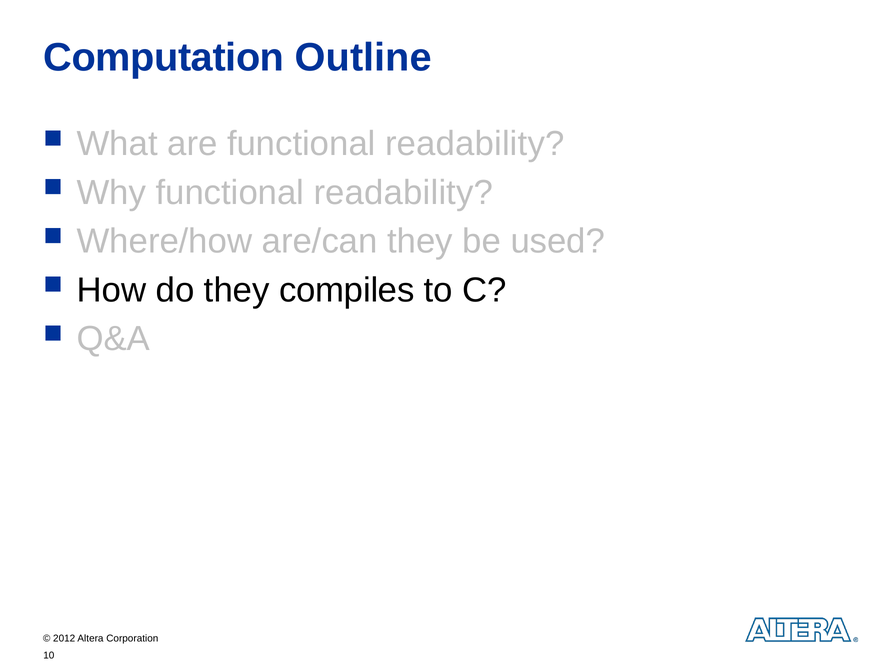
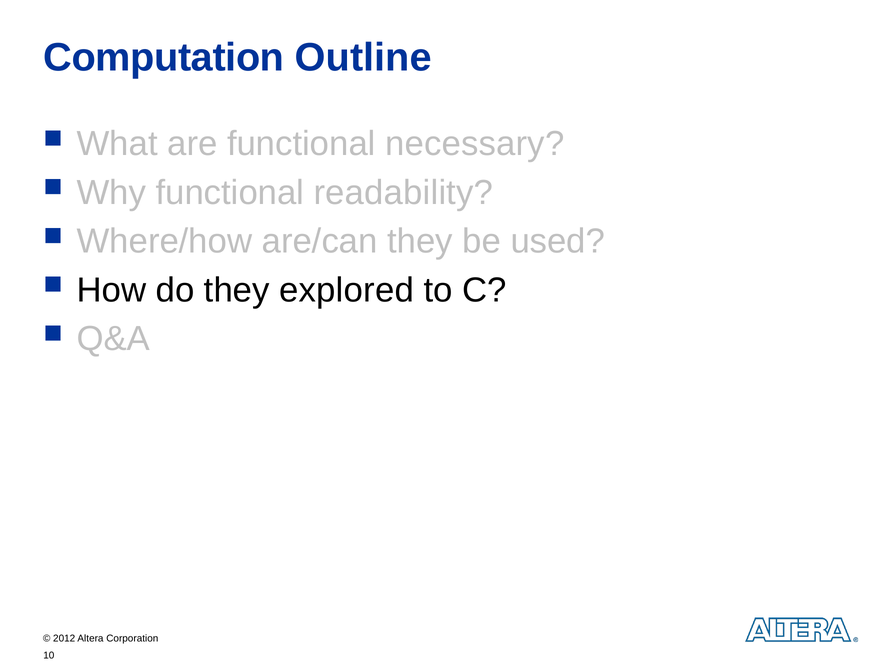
are functional readability: readability -> necessary (475, 144)
compiles: compiles -> explored (347, 290)
